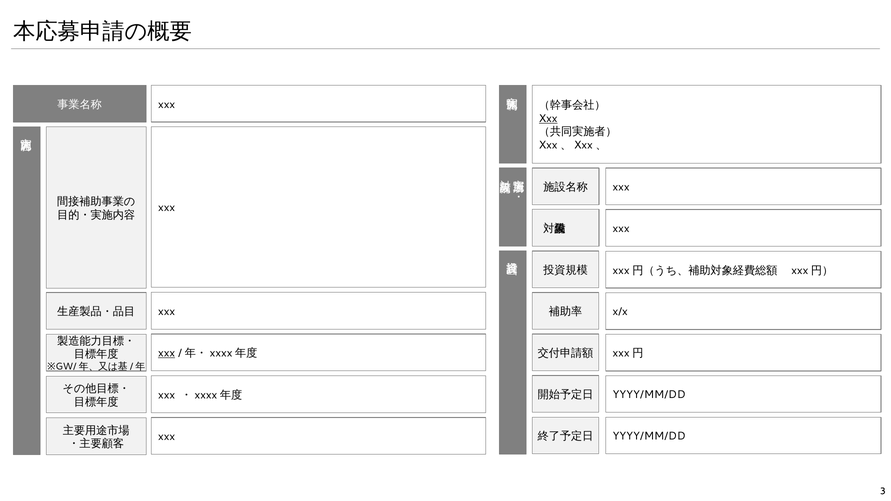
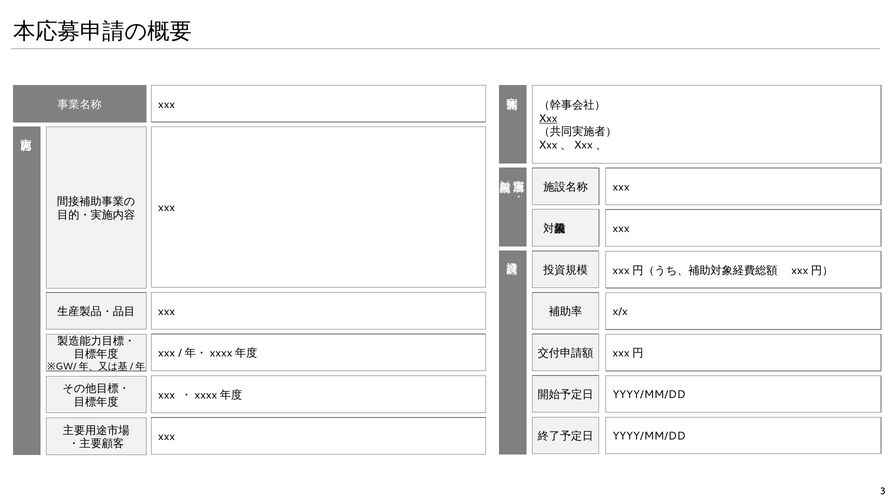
xxx underline: present -> none (167, 353)
